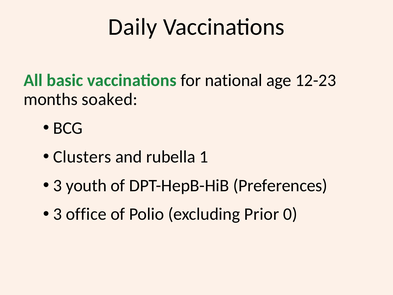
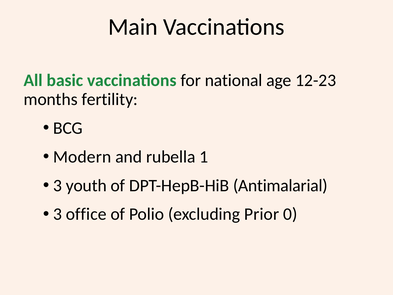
Daily: Daily -> Main (133, 27)
soaked: soaked -> fertility (110, 99)
Clusters: Clusters -> Modern (82, 157)
Preferences: Preferences -> Antimalarial (280, 185)
